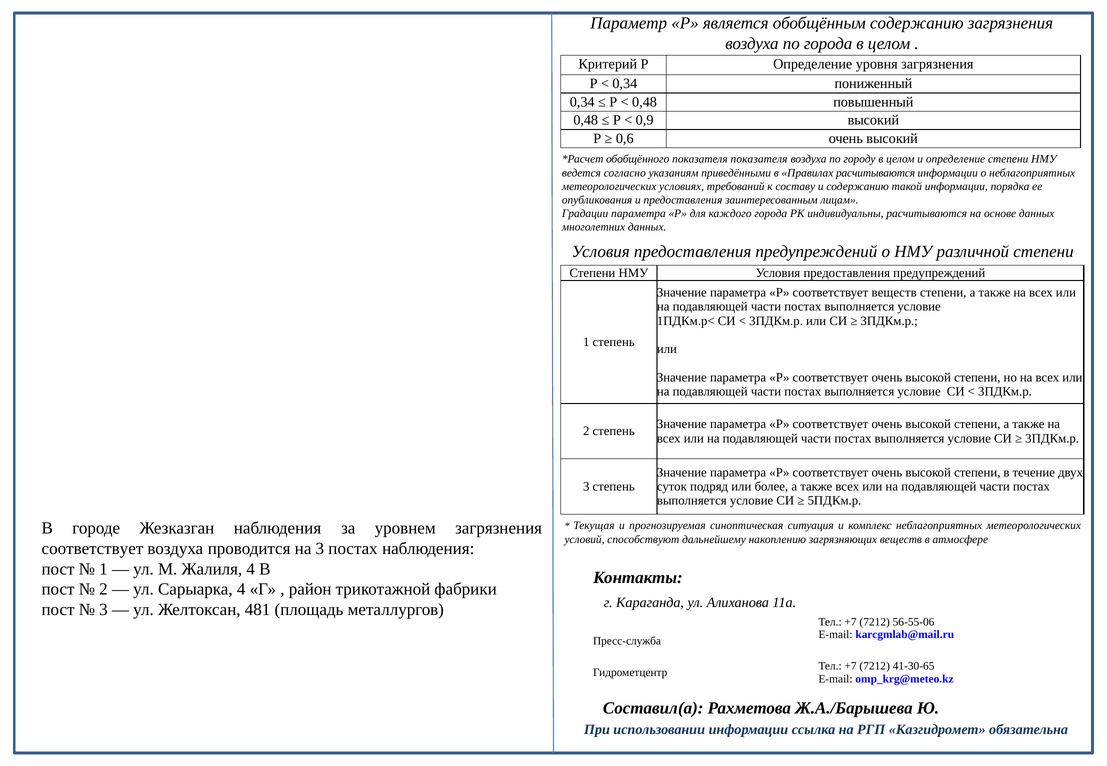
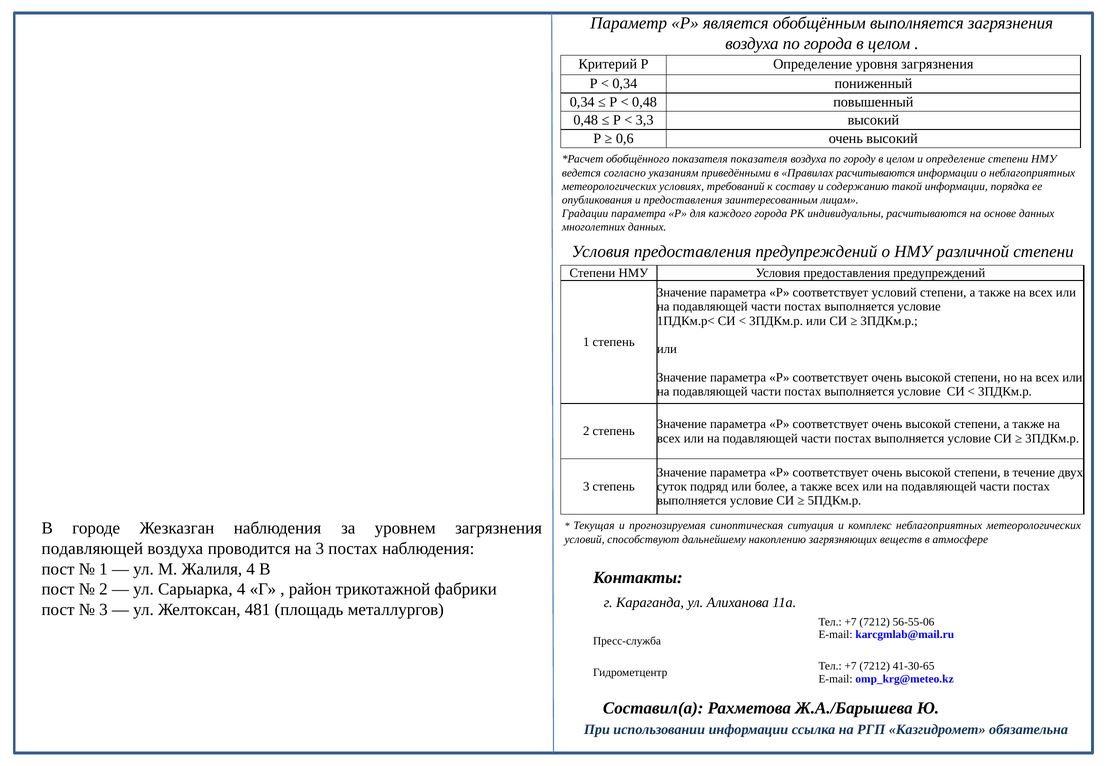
обобщённым содержанию: содержанию -> выполняется (917, 23)
0,9: 0,9 -> 3,3 (645, 120)
соответствует веществ: веществ -> условий (894, 293)
соответствует: соответствует -> подавляющей (92, 549)
